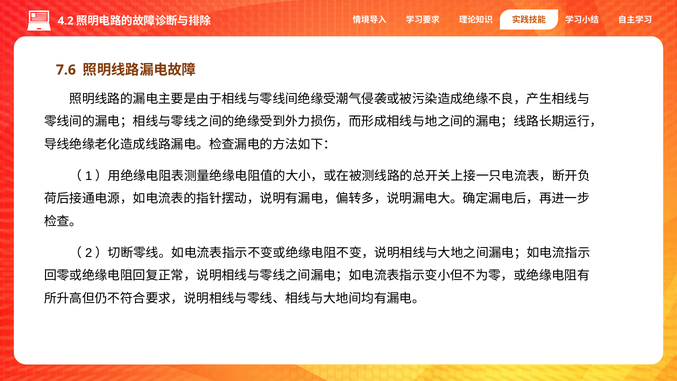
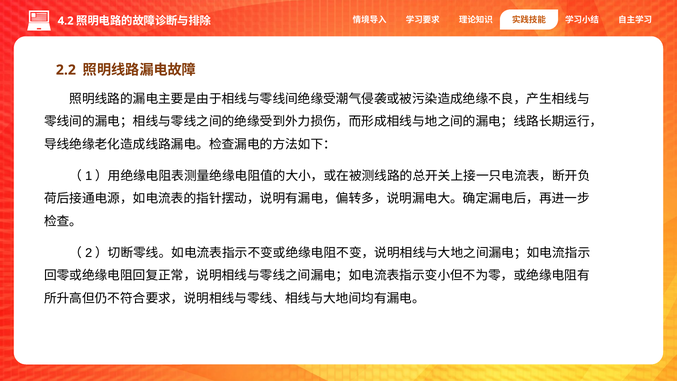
7.6: 7.6 -> 2.2 (66, 70)
